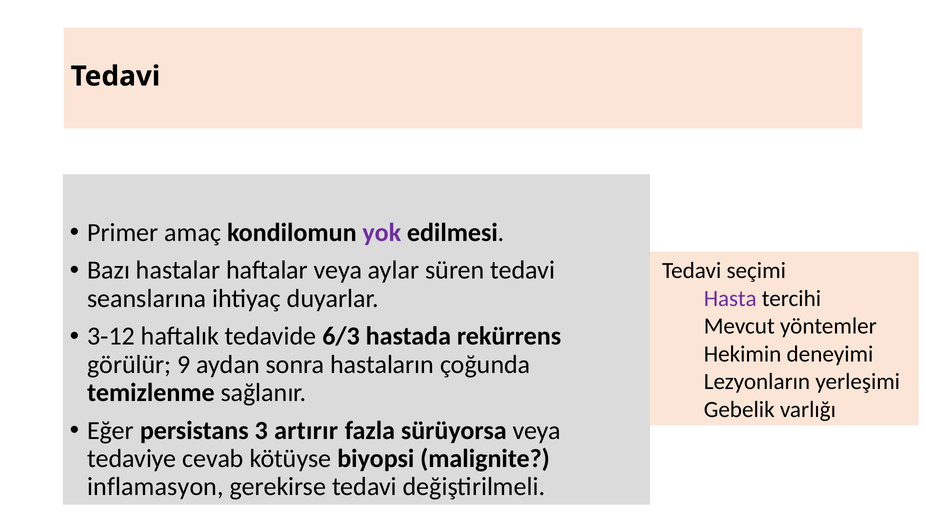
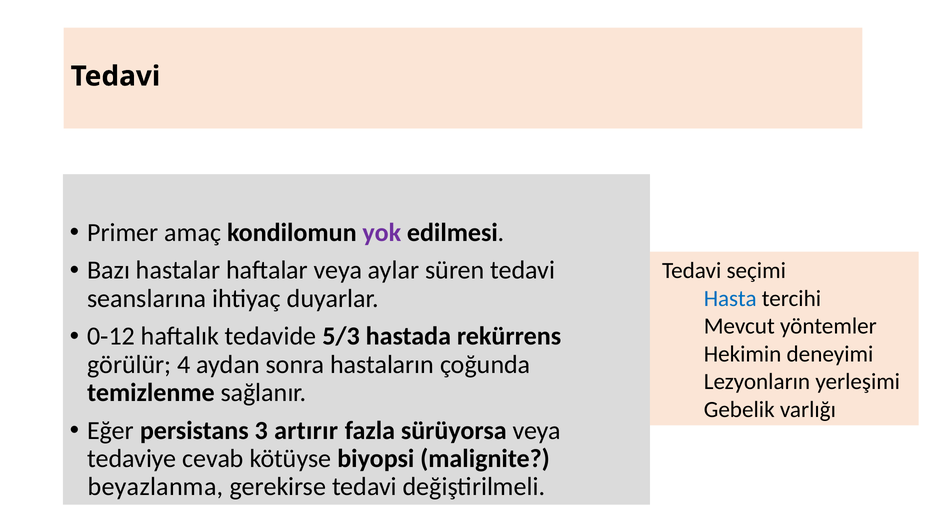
Hasta colour: purple -> blue (730, 298)
3: 3 -> 0 (94, 336)
6/3: 6/3 -> 5/3 (341, 336)
9: 9 -> 4 (184, 364)
inflamasyon: inflamasyon -> beyazlanma (155, 487)
